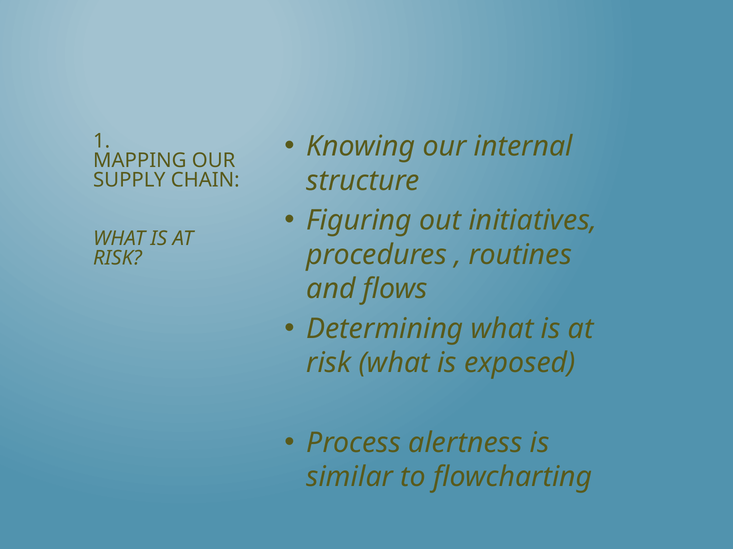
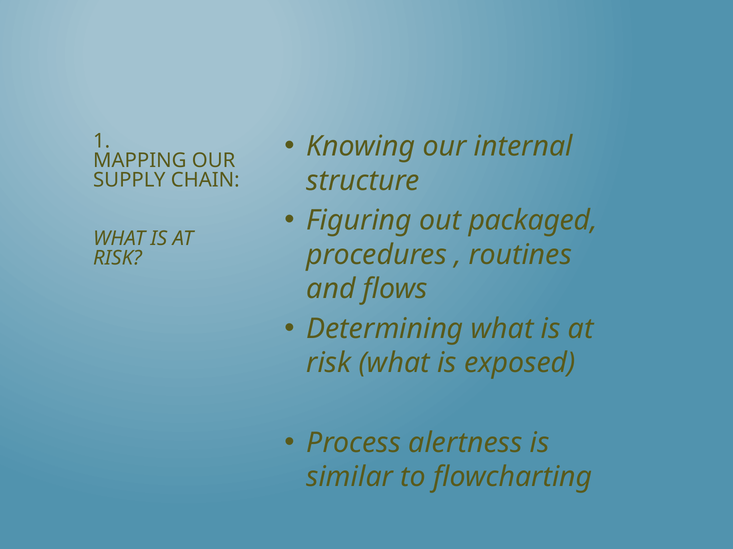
initiatives: initiatives -> packaged (533, 221)
